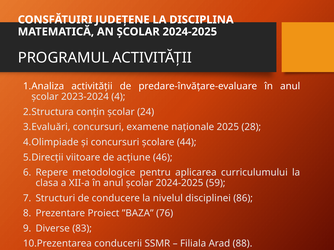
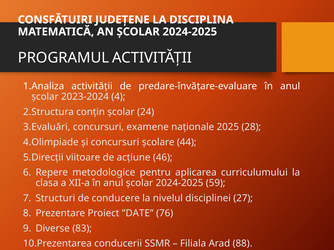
86: 86 -> 27 (243, 198)
”BAZA: ”BAZA -> ”DATE (138, 214)
